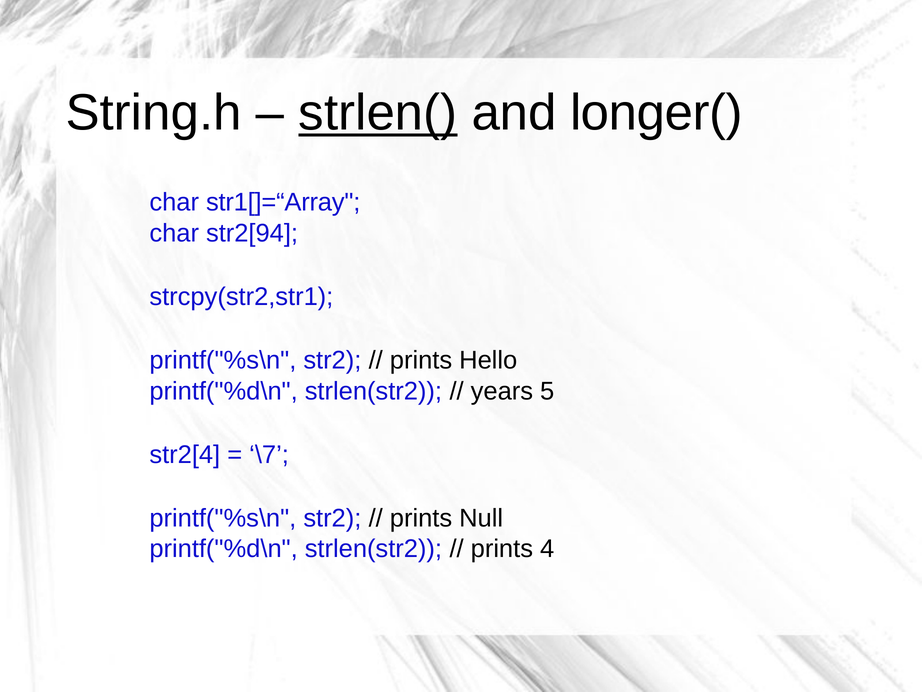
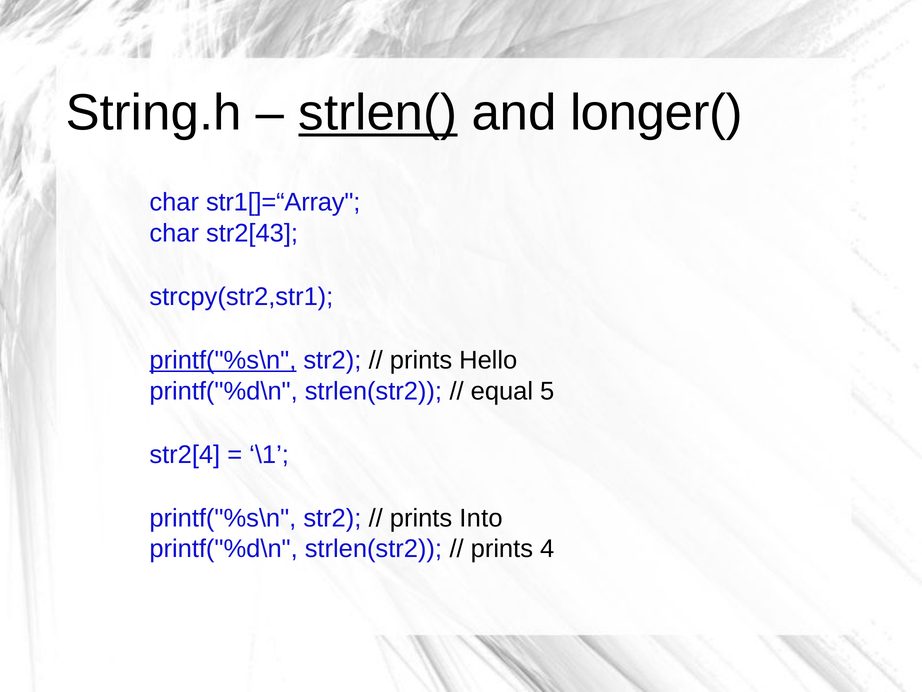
str2[94: str2[94 -> str2[43 (252, 233)
printf("%s\n underline: none -> present (223, 360)
years: years -> equal (502, 391)
\7: \7 -> \1 (269, 454)
Null: Null -> Into (481, 518)
